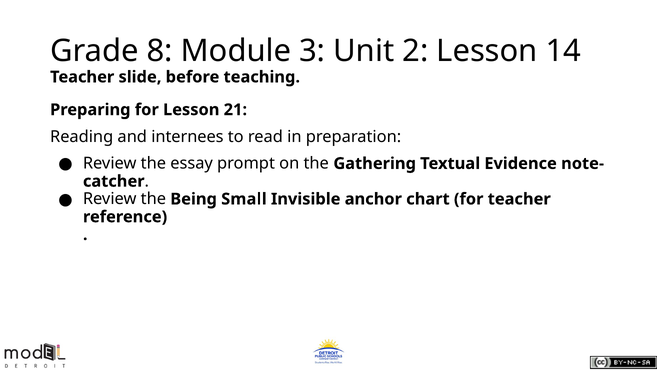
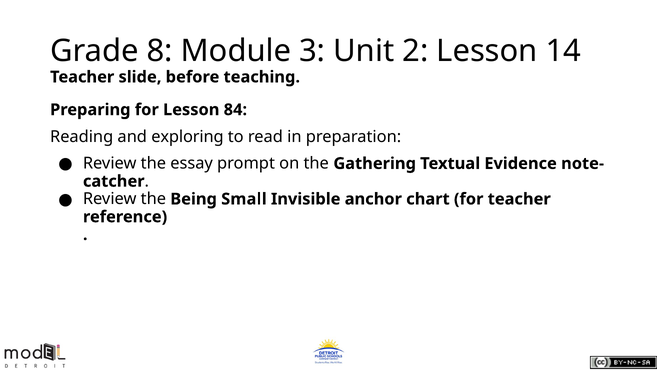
21: 21 -> 84 (235, 110)
internees: internees -> exploring (187, 136)
